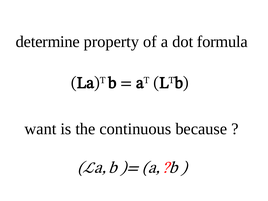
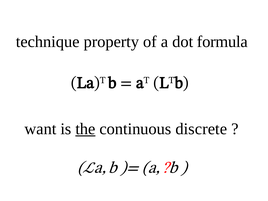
determine: determine -> technique (48, 42)
the underline: none -> present (85, 129)
because: because -> discrete (201, 129)
